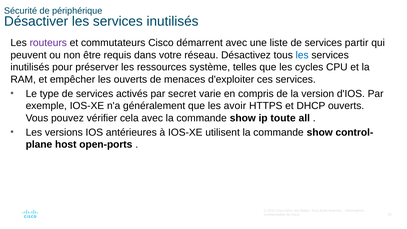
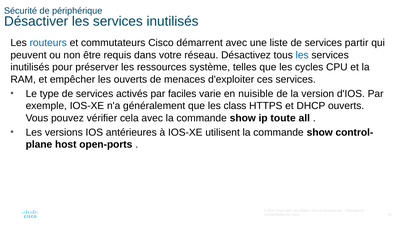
routeurs colour: purple -> blue (48, 43)
secret: secret -> faciles (182, 94)
compris: compris -> nuisible (256, 94)
avoir: avoir -> class (235, 106)
